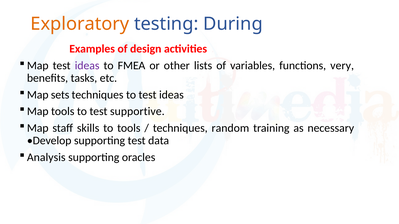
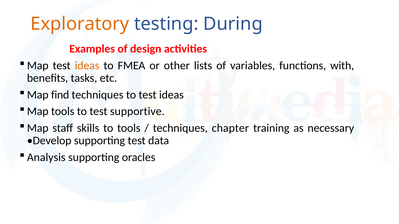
ideas colour: purple -> orange (87, 66)
very: very -> with (342, 66)
sets: sets -> find (60, 95)
random: random -> chapter (230, 128)
